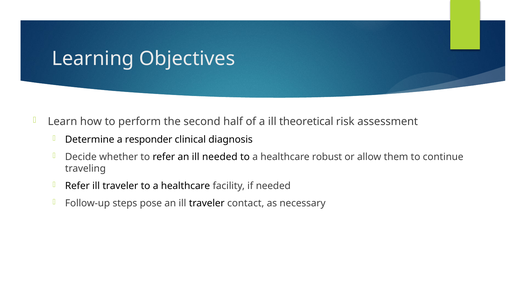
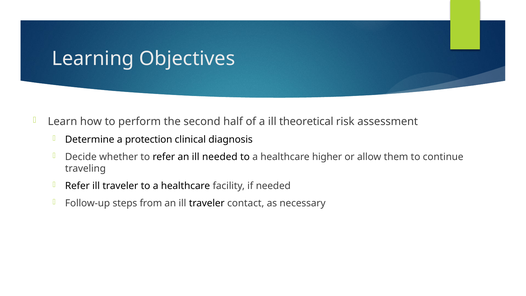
responder: responder -> protection (149, 140)
robust: robust -> higher (327, 157)
pose: pose -> from (151, 203)
